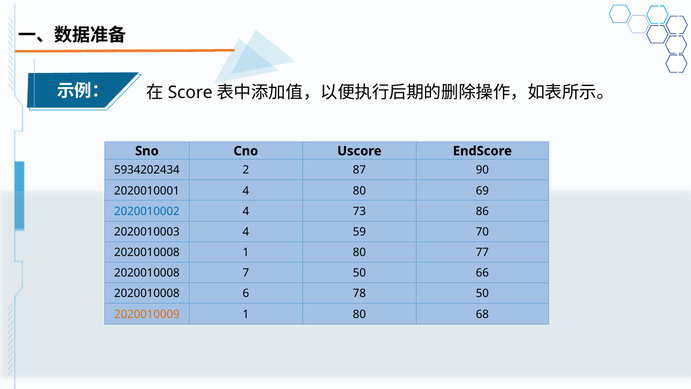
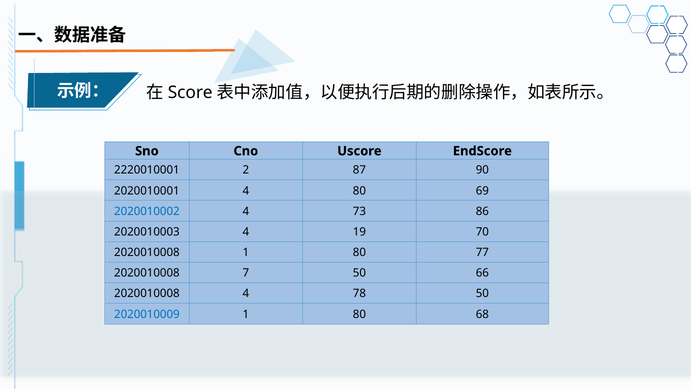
5934202434: 5934202434 -> 2220010001 (147, 170)
59: 59 -> 19 (359, 232)
2020010008 6: 6 -> 4 (246, 293)
2020010009 colour: orange -> blue (147, 314)
